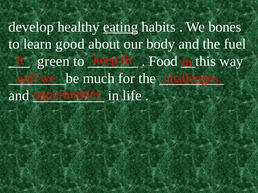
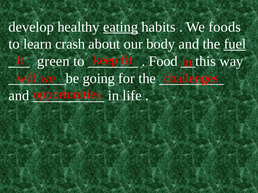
bones: bones -> foods (225, 27)
good: good -> crash (70, 44)
fuel underline: none -> present (235, 44)
much: much -> going (99, 79)
